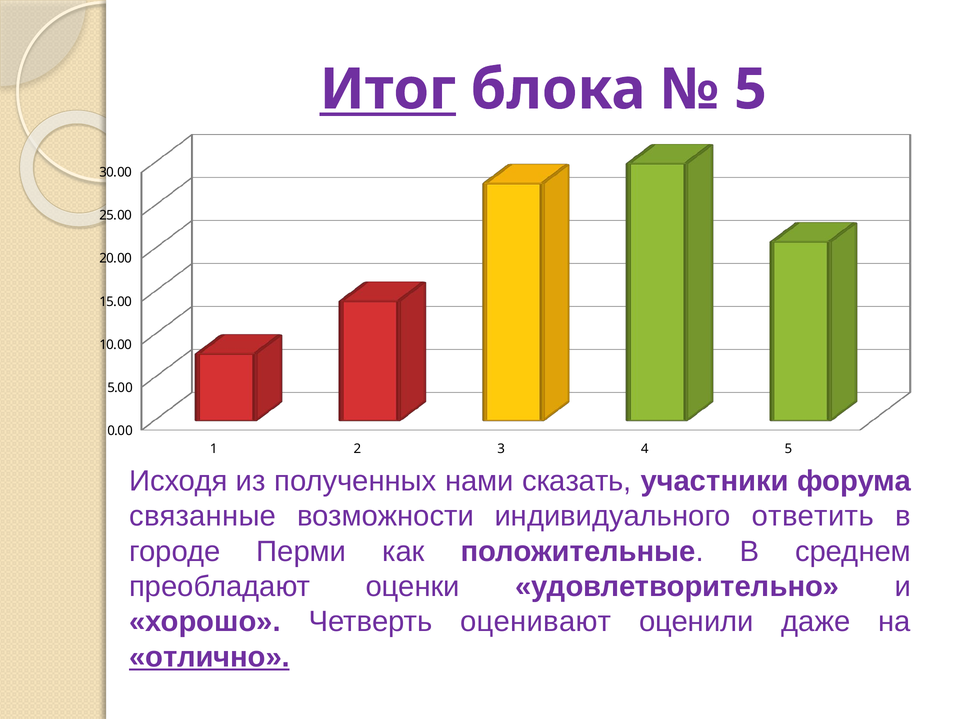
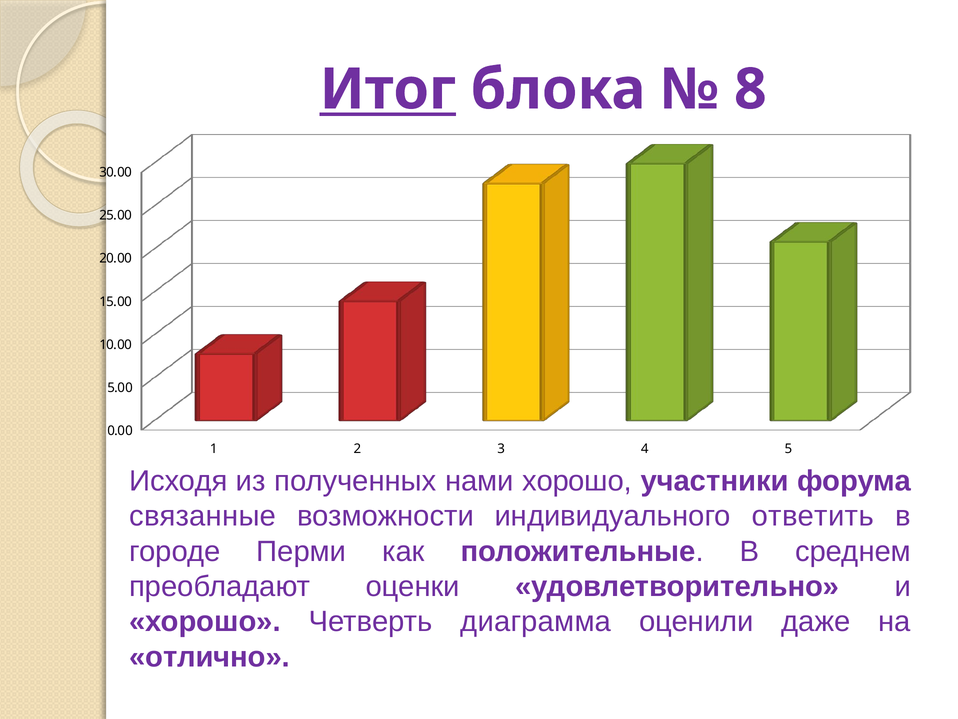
5: 5 -> 8 (750, 89)
нами сказать: сказать -> хорошо (577, 481)
оценивают: оценивают -> диаграмма (536, 621)
отлично underline: present -> none (210, 656)
